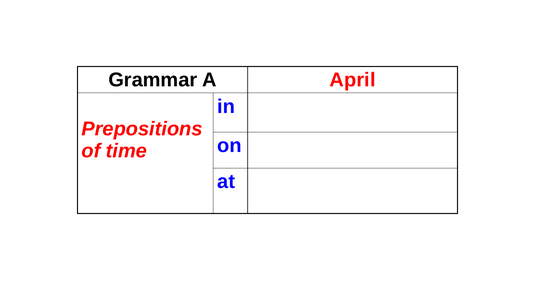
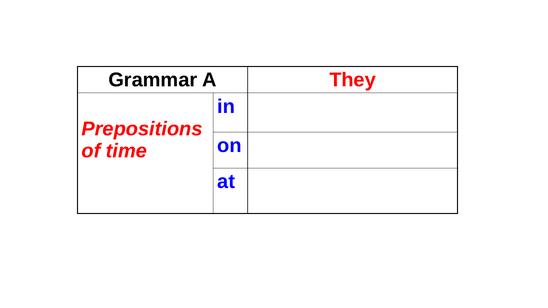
April: April -> They (353, 80)
